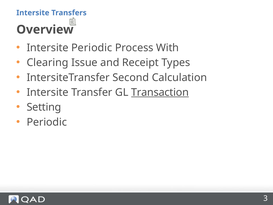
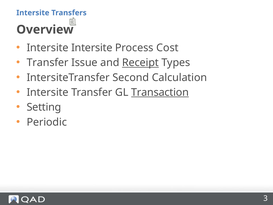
Intersite Periodic: Periodic -> Intersite (92, 48)
With: With -> Cost (167, 48)
Clearing: Clearing -> Transfer (48, 63)
Receipt underline: none -> present (140, 63)
